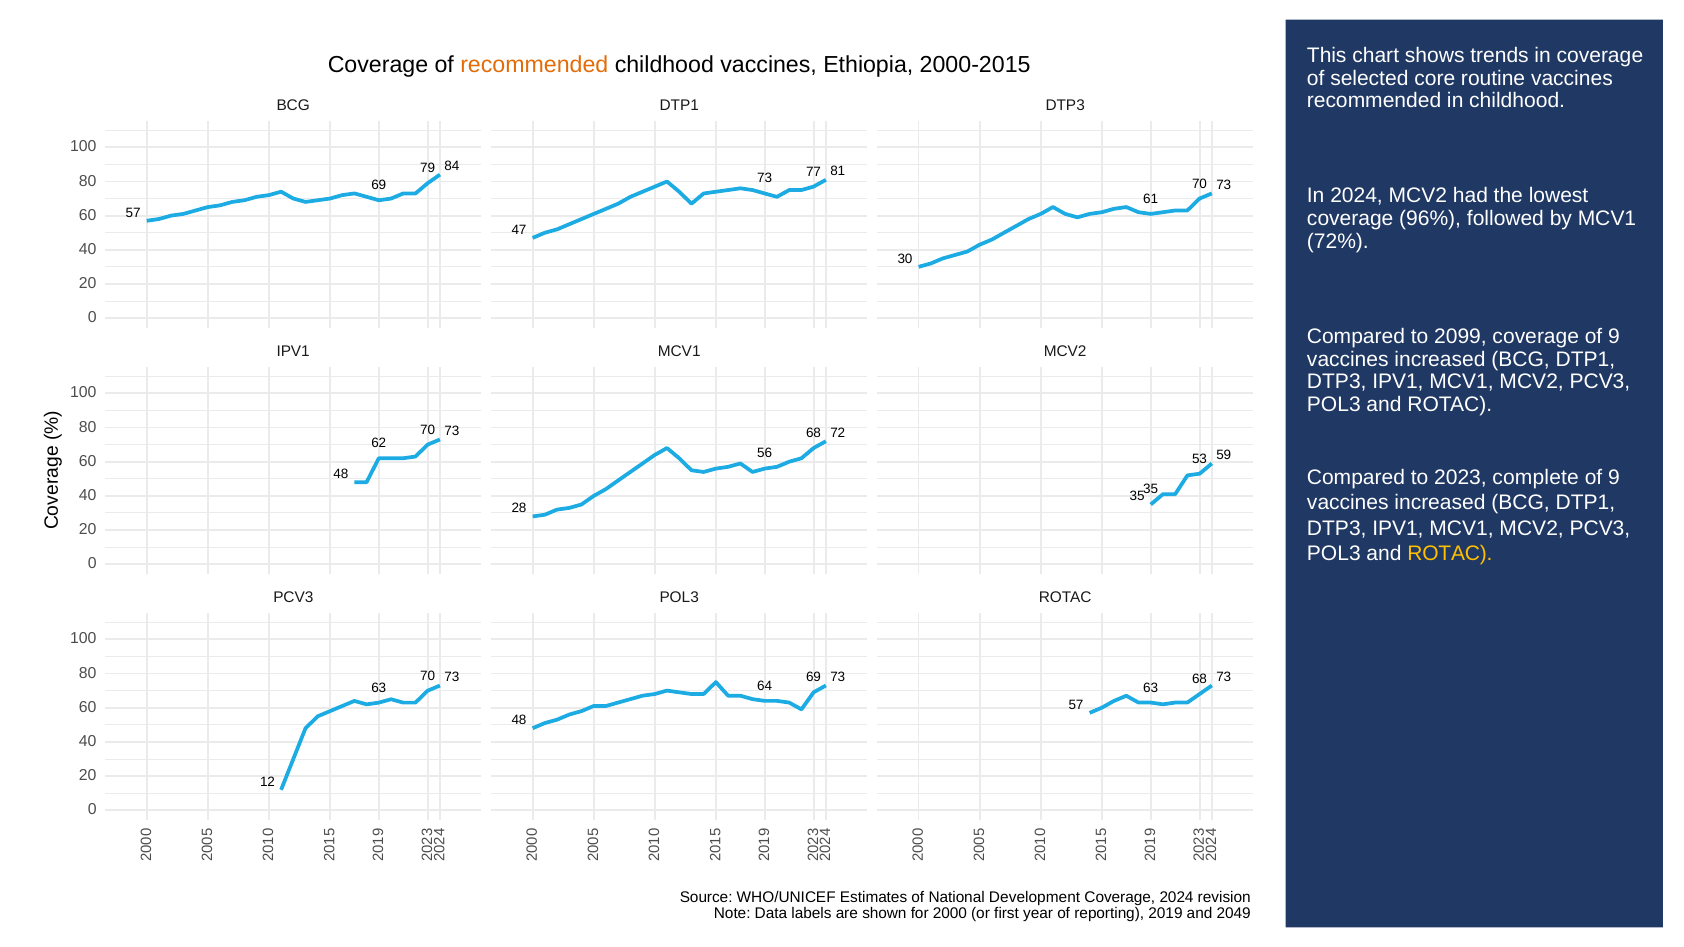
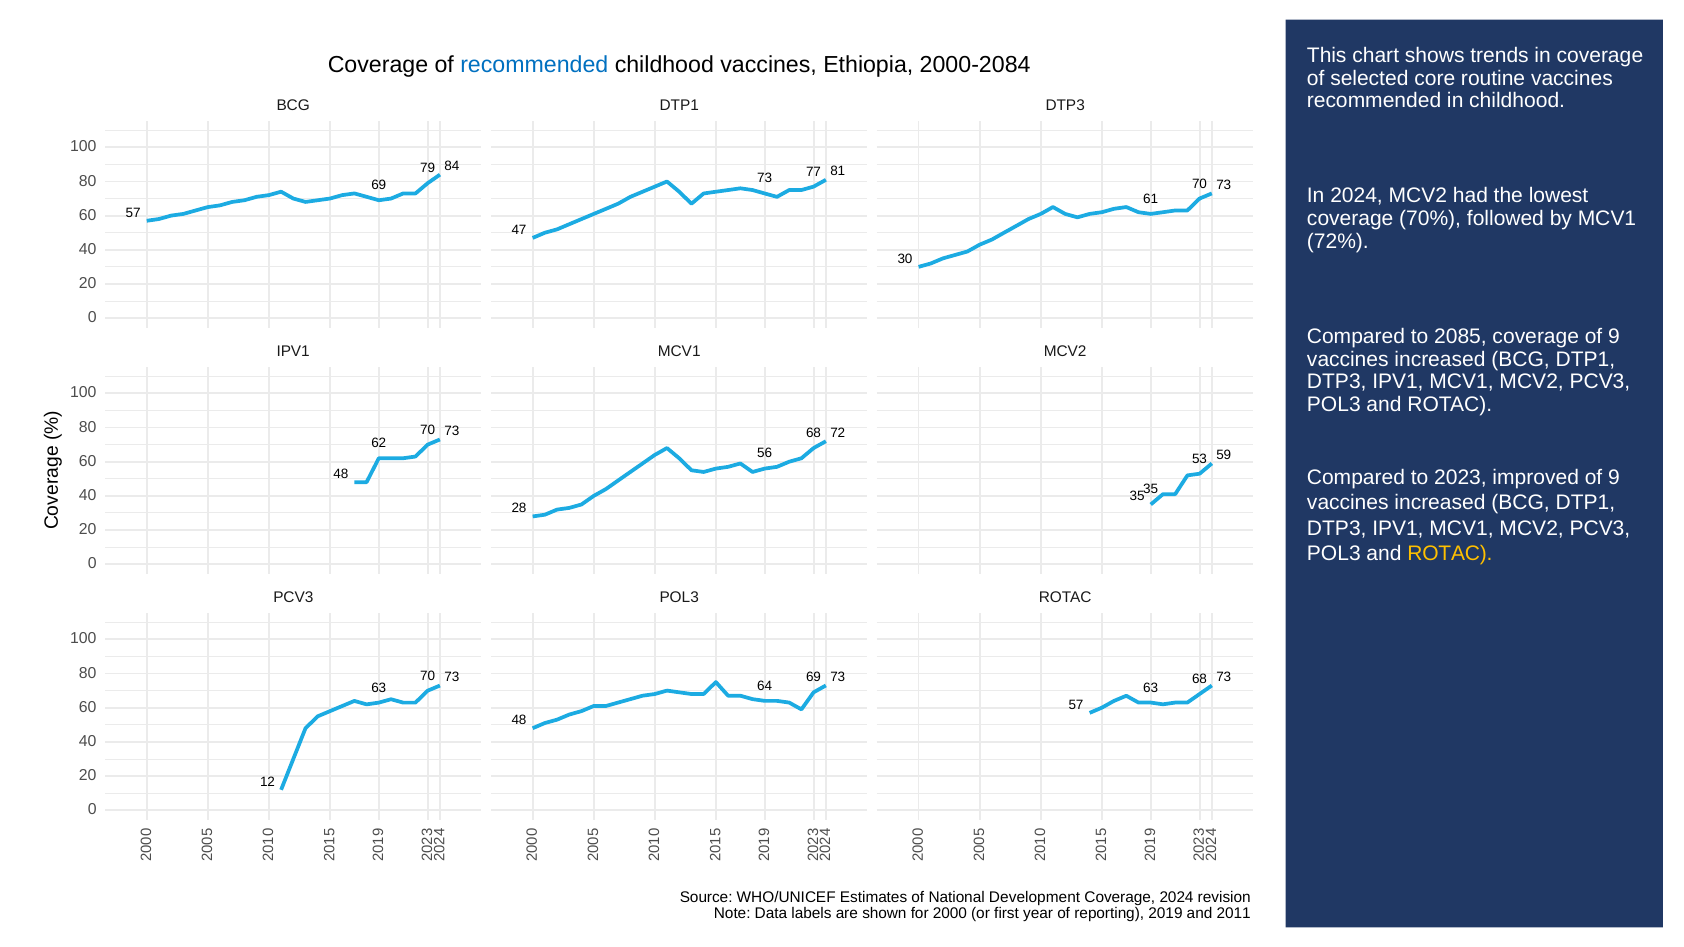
recommended colour: orange -> blue (534, 65)
2000-2015: 2000-2015 -> 2000-2084 (975, 65)
96%: 96% -> 70% (1430, 219)
2099: 2099 -> 2085 (1460, 337)
complete: complete -> improved (1536, 478)
2049: 2049 -> 2011 (1234, 914)
